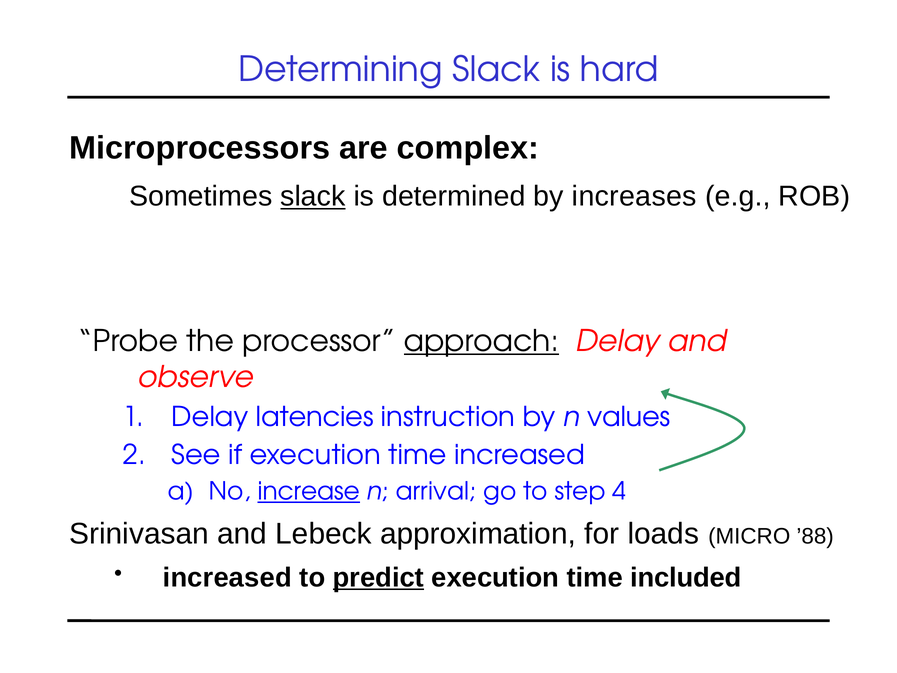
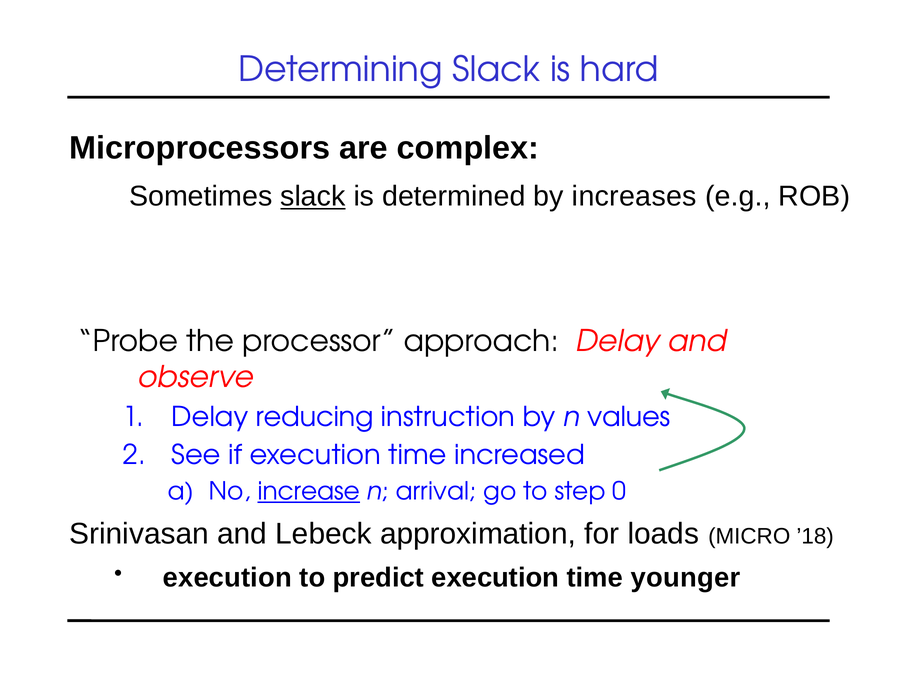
approach underline: present -> none (481, 341)
latencies: latencies -> reducing (315, 417)
4: 4 -> 0 (619, 491)
’88: ’88 -> ’18 (815, 536)
increased: increased -> execution (227, 577)
predict underline: present -> none (378, 577)
included: included -> younger (686, 577)
